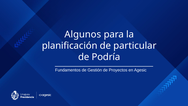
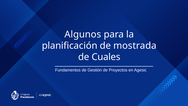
particular: particular -> mostrada (135, 46)
Podría: Podría -> Cuales (106, 57)
